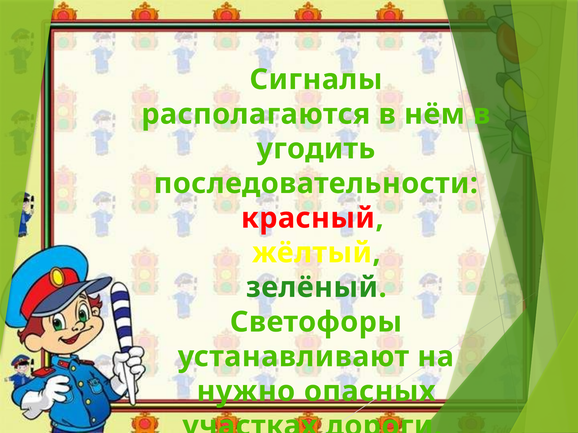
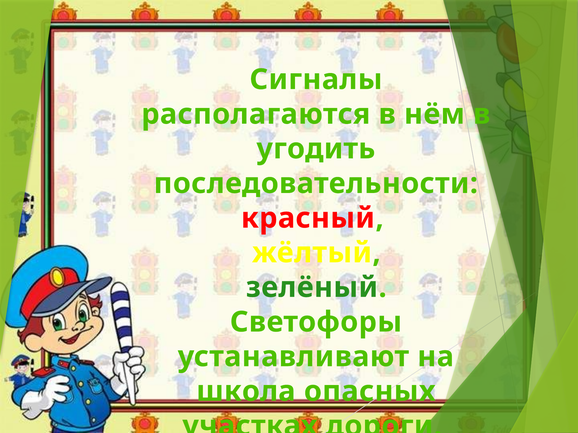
нужно: нужно -> школа (246, 392)
